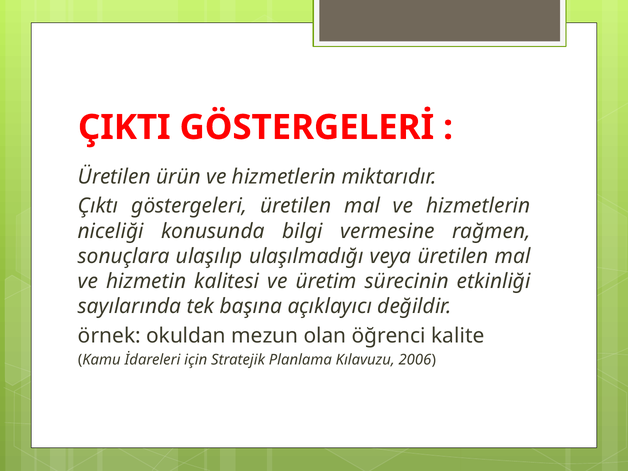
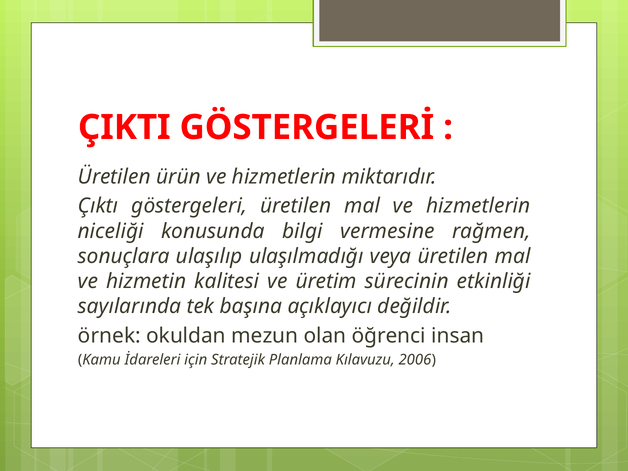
kalite: kalite -> insan (458, 336)
